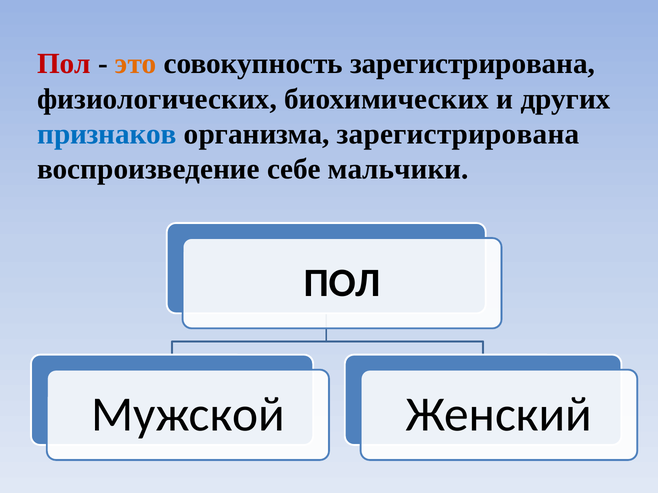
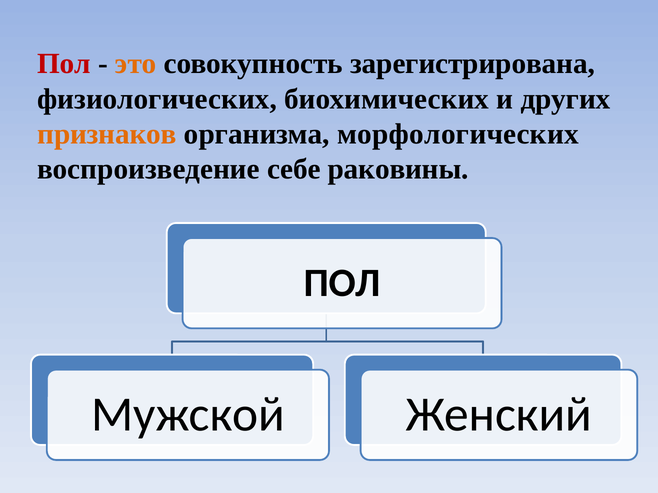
признаков colour: blue -> orange (107, 134)
организма зарегистрирована: зарегистрирована -> морфологических (458, 134)
мальчики: мальчики -> раковины (398, 169)
